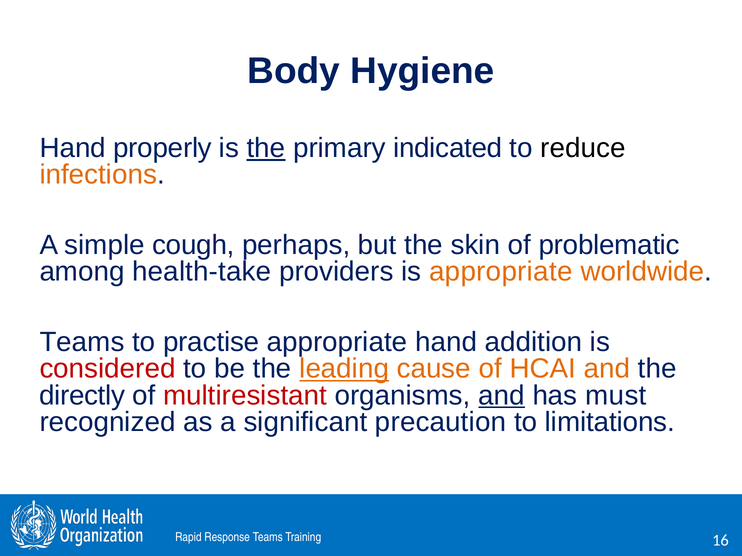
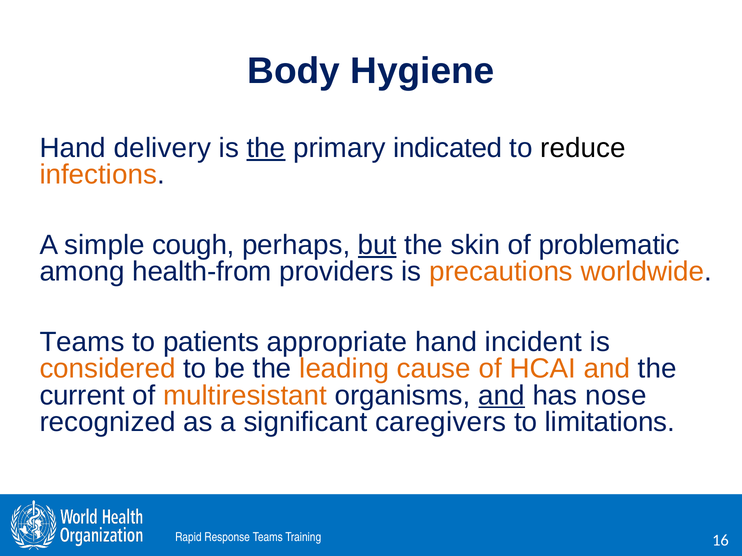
properly: properly -> delivery (162, 148)
but underline: none -> present (377, 245)
health-take: health-take -> health-from (202, 272)
is appropriate: appropriate -> precautions (501, 272)
practise: practise -> patients (211, 342)
addition: addition -> incident (533, 342)
considered colour: red -> orange (108, 369)
leading underline: present -> none (344, 369)
directly: directly -> current (82, 396)
multiresistant colour: red -> orange (245, 396)
must: must -> nose (616, 396)
precaution: precaution -> caregivers (441, 422)
